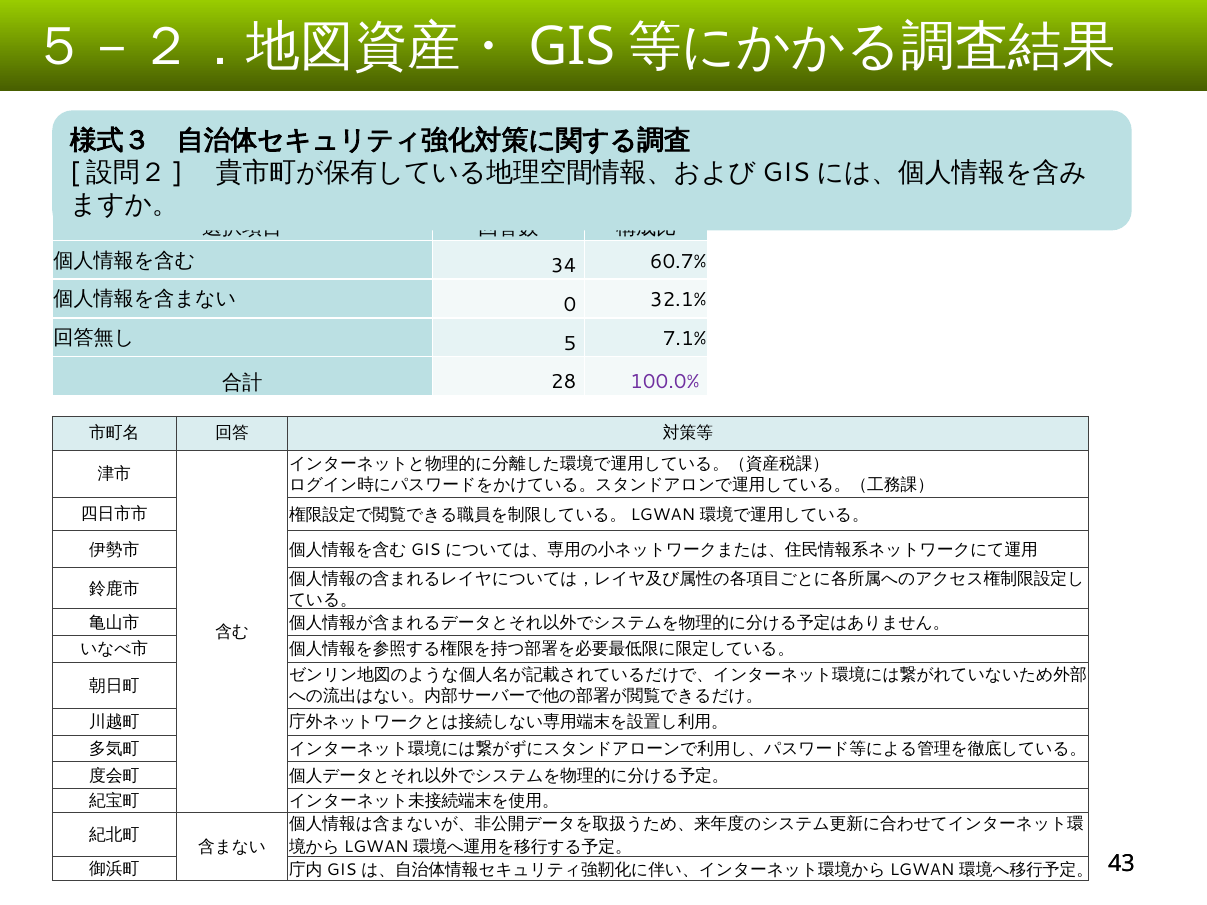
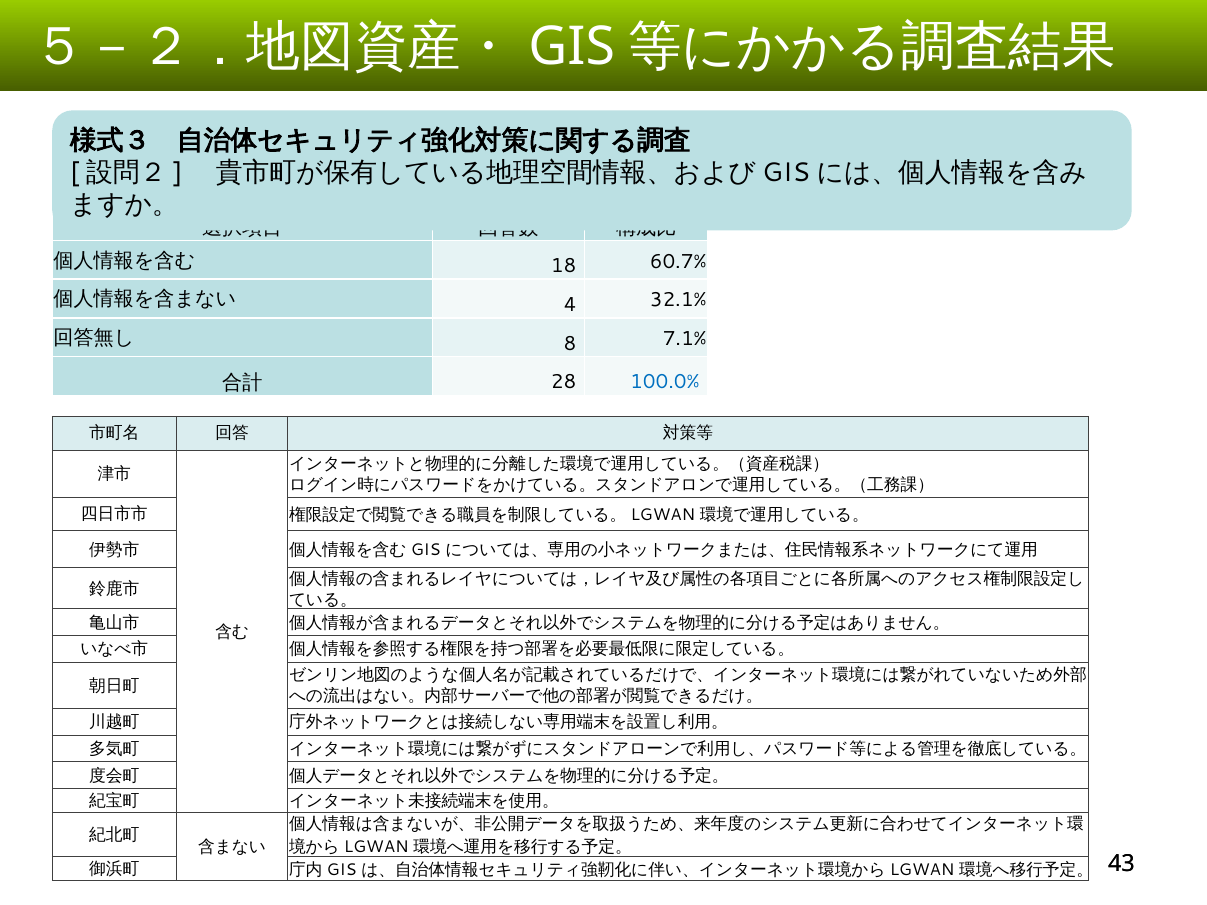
34: 34 -> 18 (564, 266)
0: 0 -> 4 (570, 305)
5: 5 -> 8 (570, 344)
100.0% colour: purple -> blue (665, 382)
